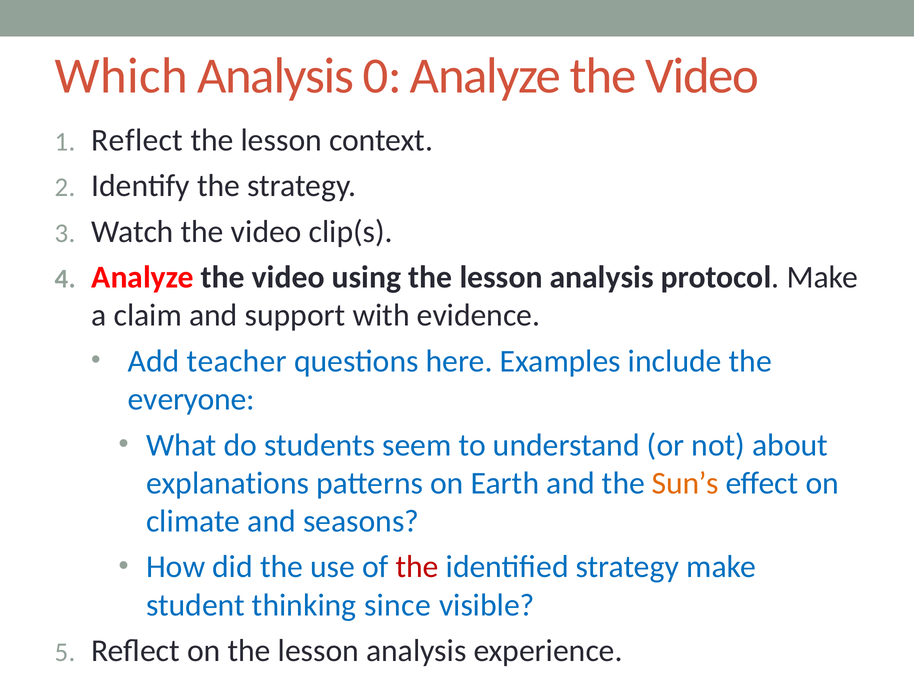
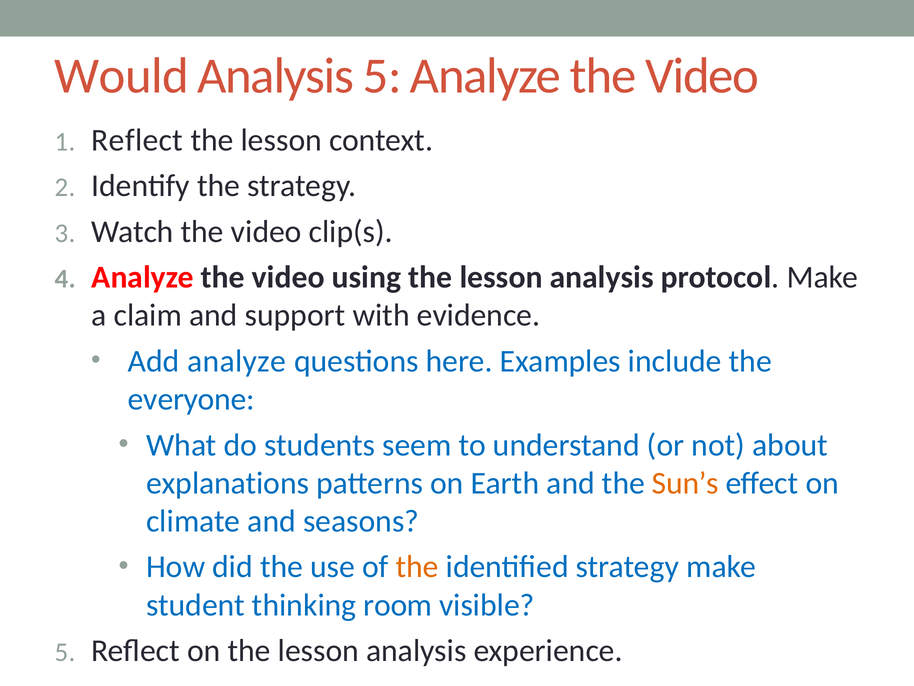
Which: Which -> Would (122, 76)
Analysis 0: 0 -> 5 (382, 76)
Add teacher: teacher -> analyze (237, 361)
the colour: red -> orange (417, 567)
since: since -> room (398, 605)
